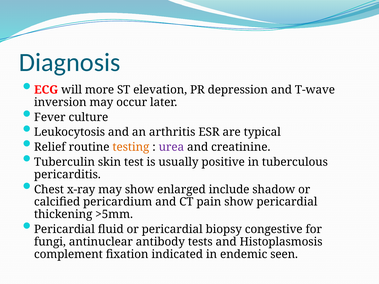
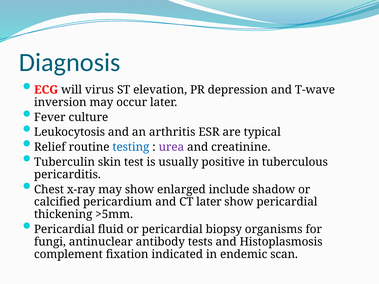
more: more -> virus (99, 90)
testing colour: orange -> blue (131, 147)
CT pain: pain -> later (209, 202)
congestive: congestive -> organisms (274, 230)
seen: seen -> scan (284, 255)
